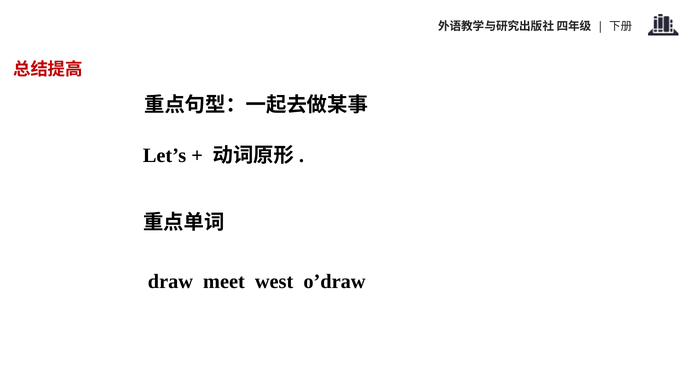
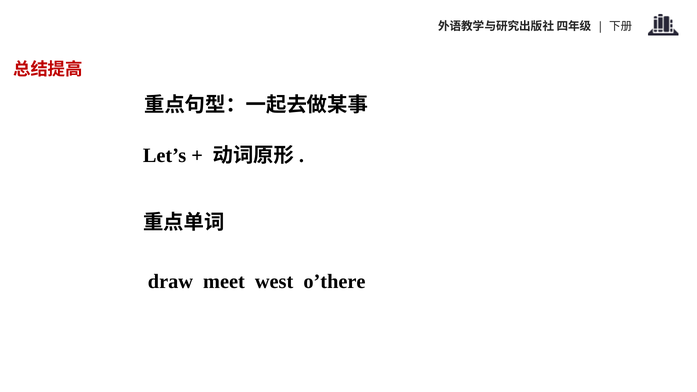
o’draw: o’draw -> o’there (334, 282)
